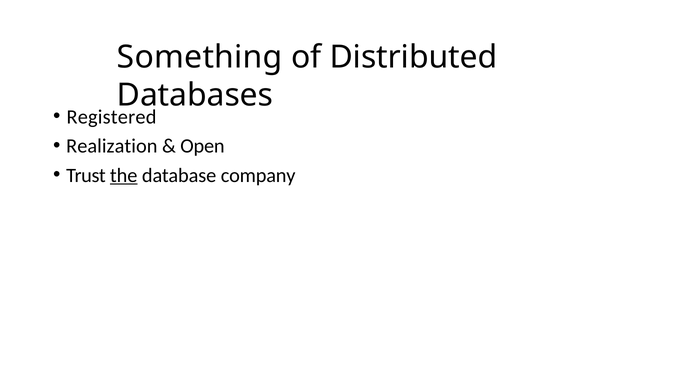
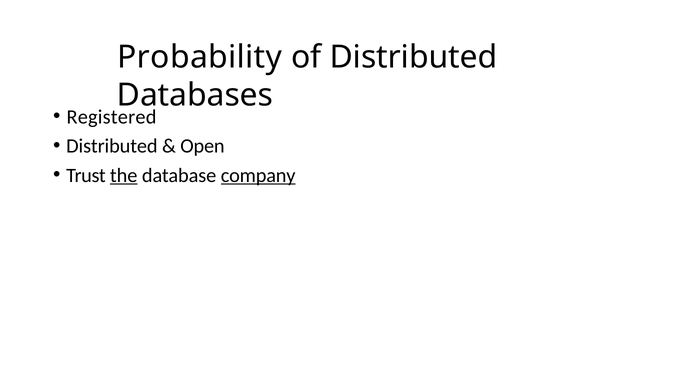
Something: Something -> Probability (200, 57)
Realization: Realization -> Distributed (112, 146)
company underline: none -> present (258, 175)
